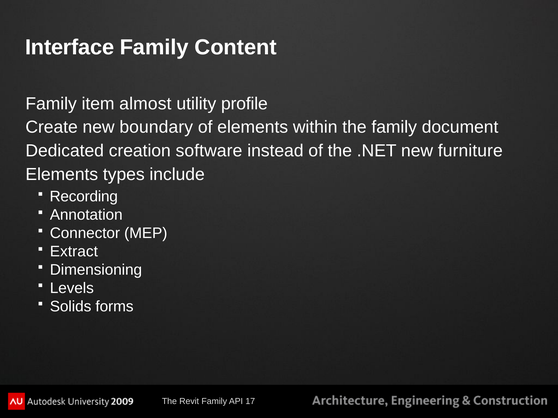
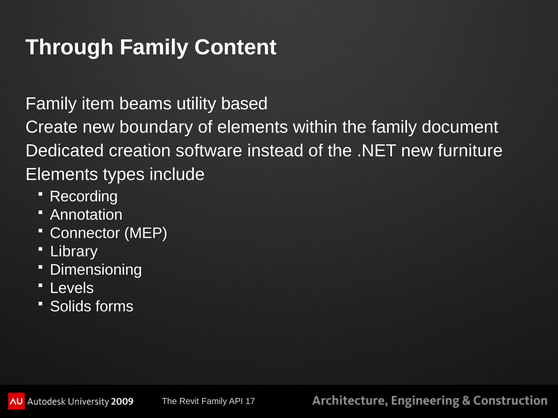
Interface: Interface -> Through (70, 48)
almost: almost -> beams (145, 104)
profile: profile -> based (244, 104)
Extract: Extract -> Library (74, 252)
